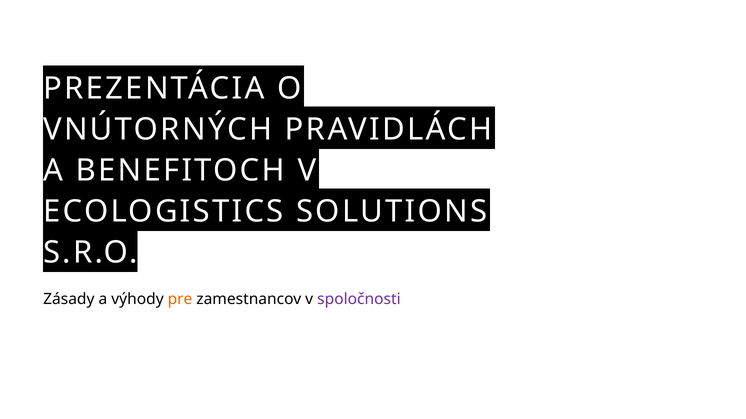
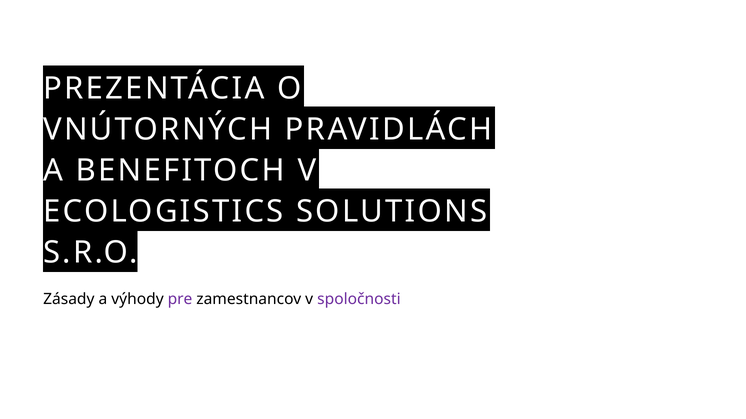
pre colour: orange -> purple (180, 299)
